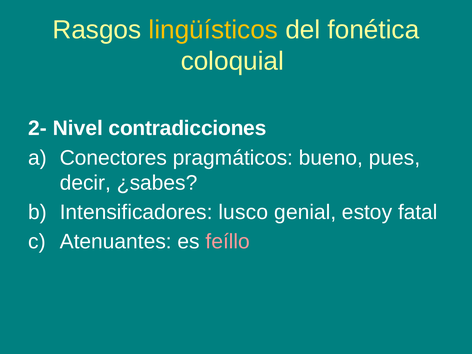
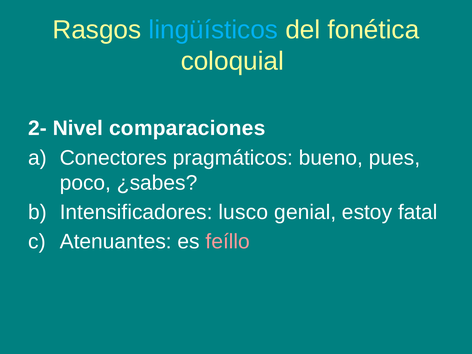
lingüísticos colour: yellow -> light blue (213, 30)
contradicciones: contradicciones -> comparaciones (187, 128)
decir: decir -> poco (85, 183)
